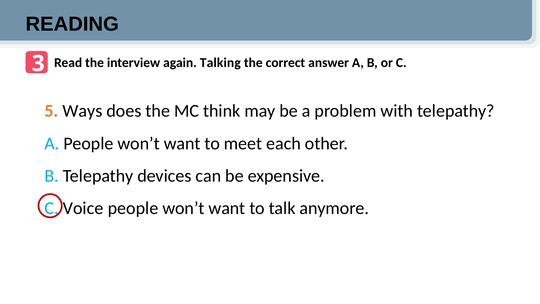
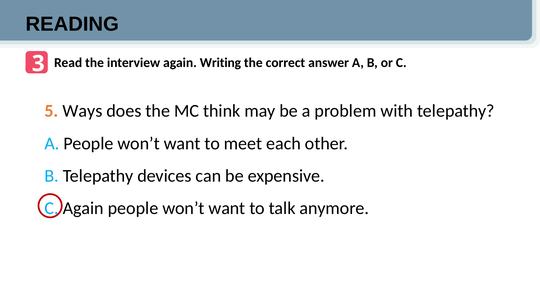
Talking: Talking -> Writing (220, 63)
Voice: Voice -> Again (83, 208)
